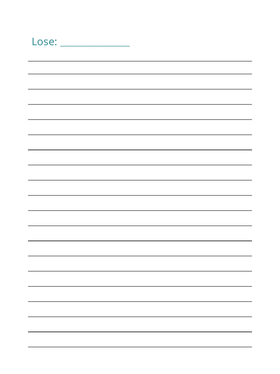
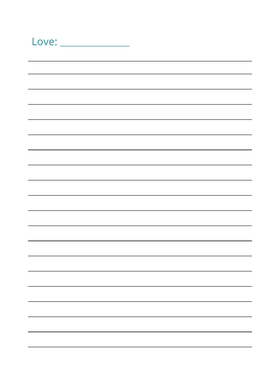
Lose: Lose -> Love (45, 42)
